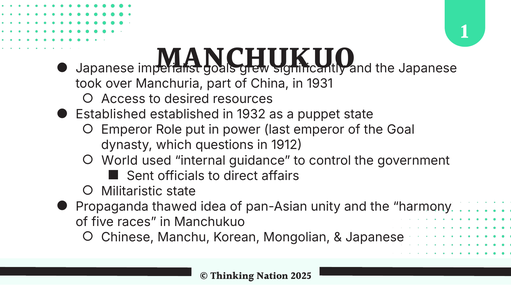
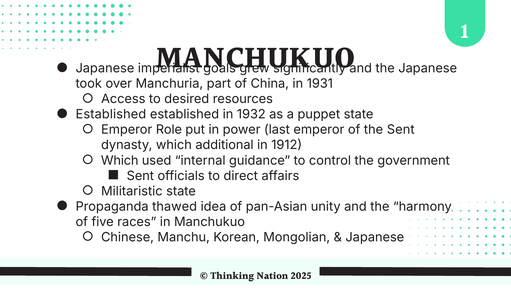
the Goal: Goal -> Sent (401, 129)
questions: questions -> additional (224, 145)
World: World -> Which (120, 160)
